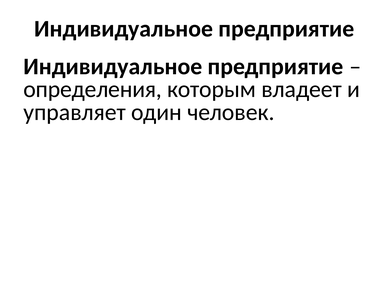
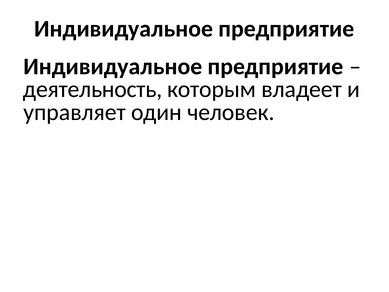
определения: определения -> деятельность (93, 89)
